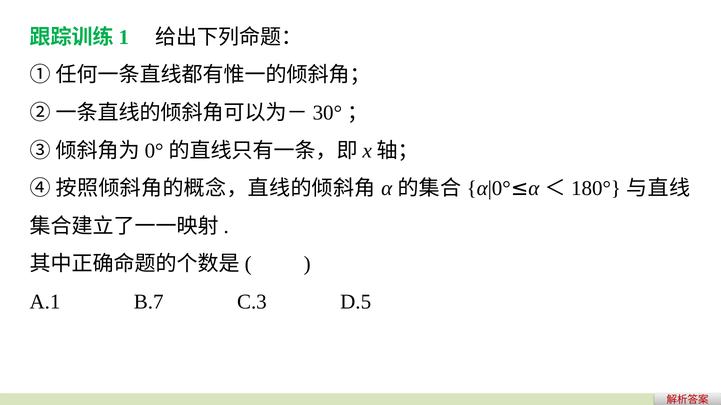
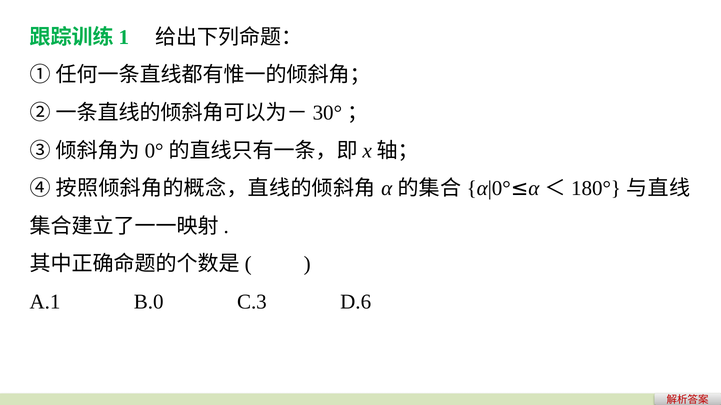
B.7: B.7 -> B.0 (149, 302)
D.5: D.5 -> D.6 (356, 302)
